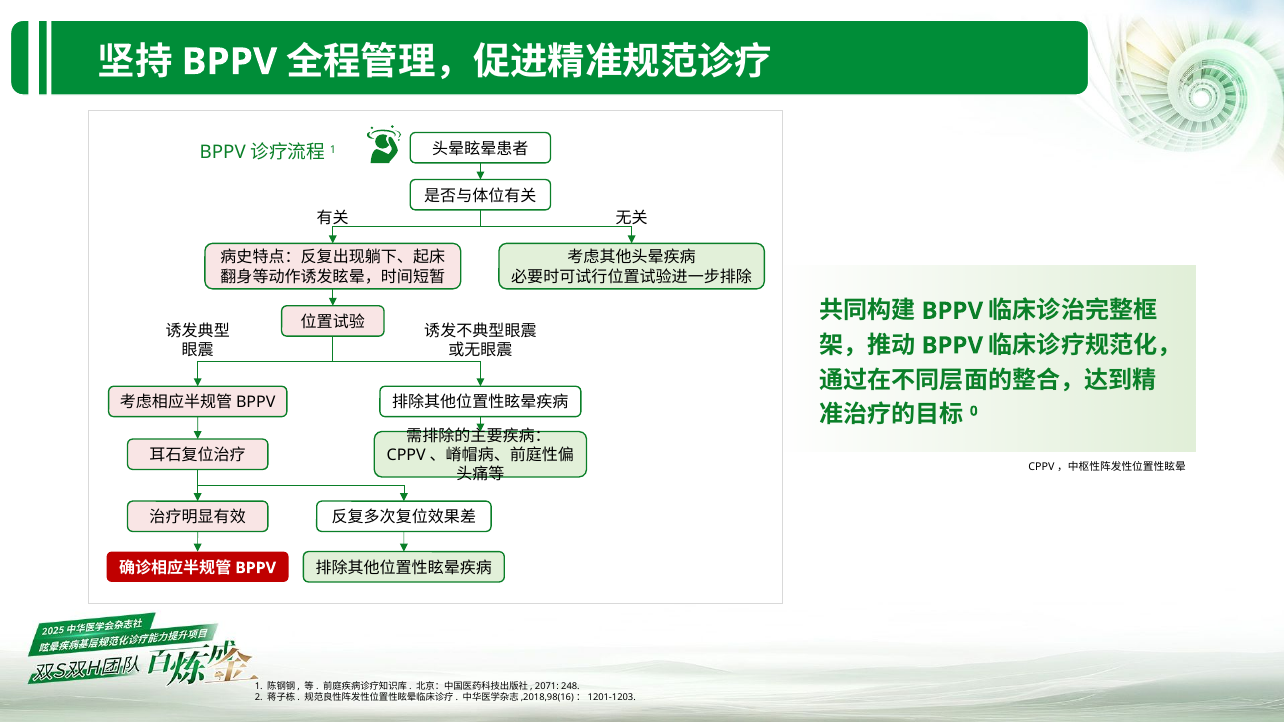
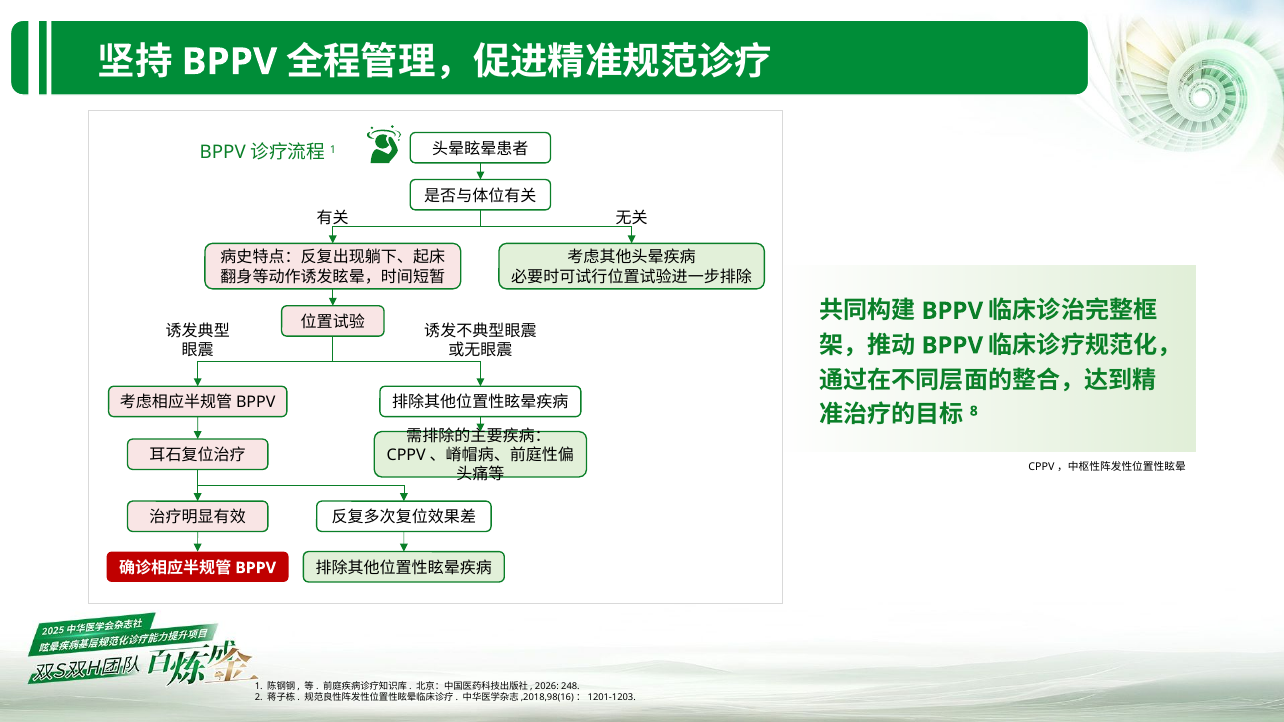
0: 0 -> 8 (974, 411)
2071: 2071 -> 2026 (547, 687)
